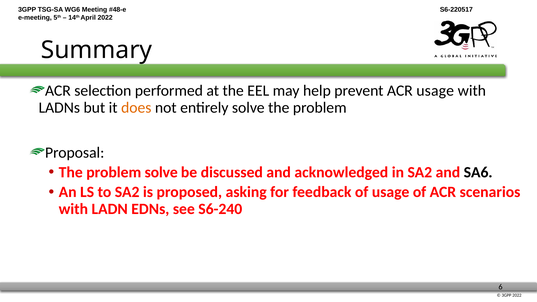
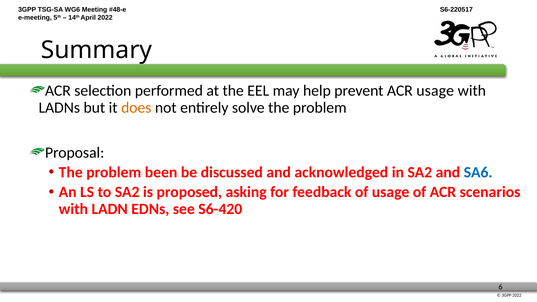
problem solve: solve -> been (161, 172)
SA6 colour: black -> blue (478, 172)
S6-240: S6-240 -> S6-420 (220, 209)
